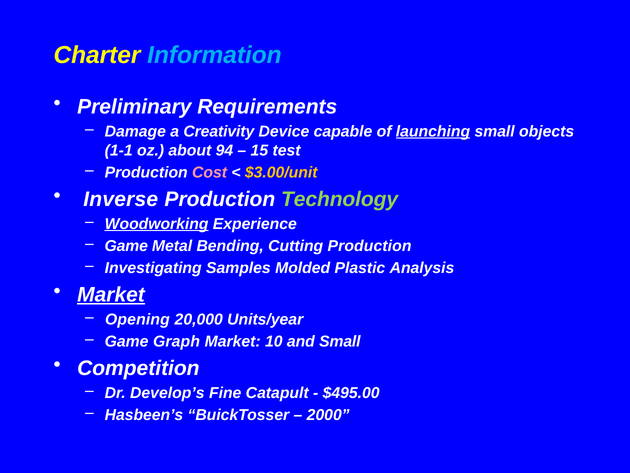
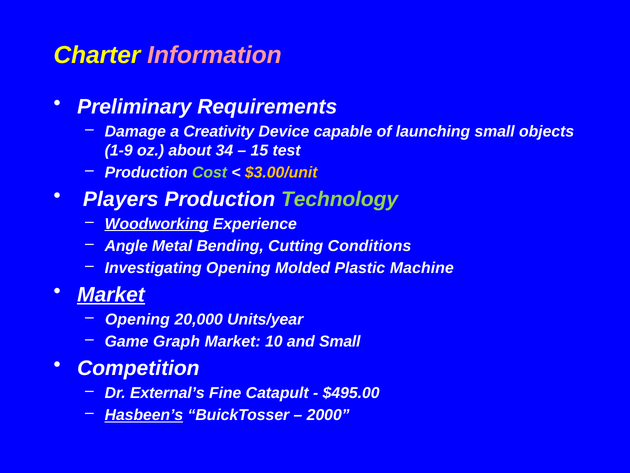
Information colour: light blue -> pink (214, 55)
launching underline: present -> none (433, 131)
1-1: 1-1 -> 1-9 (119, 150)
94: 94 -> 34 (224, 150)
Cost colour: pink -> light green (210, 172)
Inverse: Inverse -> Players (121, 199)
Game: Game -> Angle (126, 246)
Cutting Production: Production -> Conditions (370, 246)
Investigating Samples: Samples -> Opening (238, 268)
Analysis: Analysis -> Machine (422, 268)
Develop’s: Develop’s -> External’s (167, 393)
Hasbeen’s underline: none -> present (144, 415)
